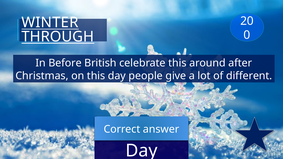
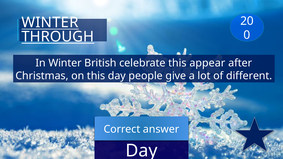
In Before: Before -> Winter (65, 63)
around: around -> appear (207, 63)
